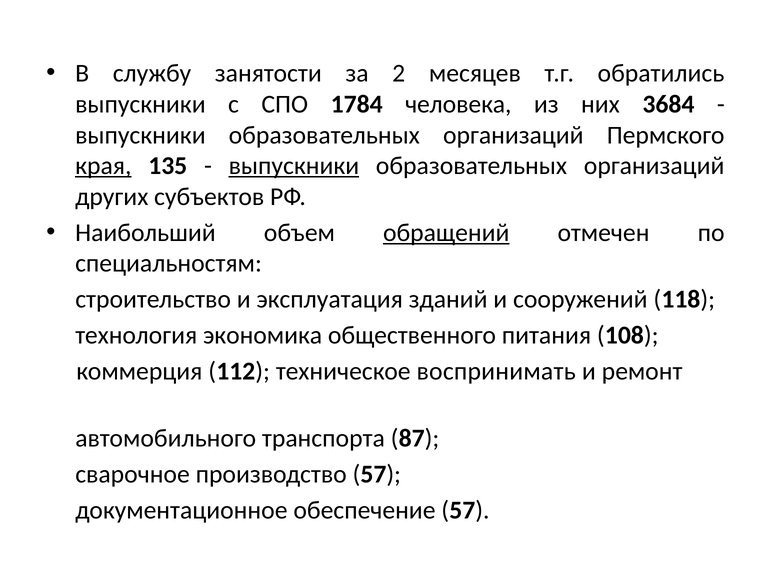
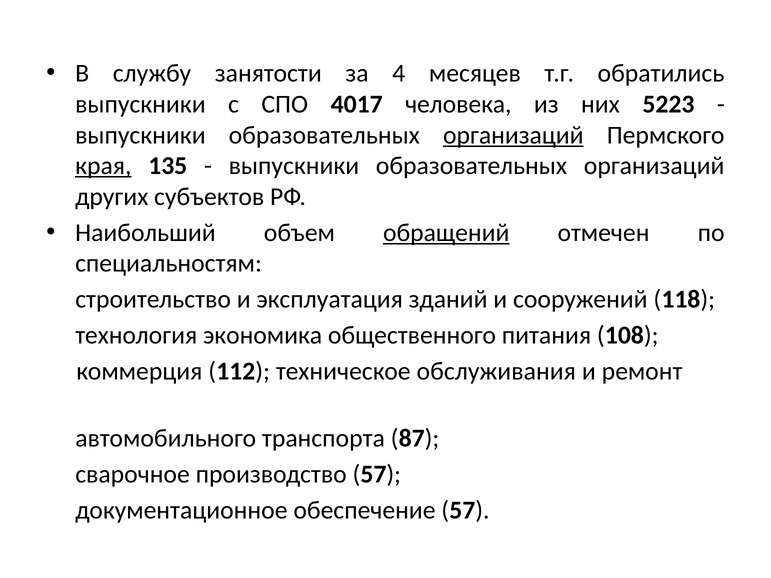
2: 2 -> 4 (399, 73)
1784: 1784 -> 4017 (357, 104)
3684: 3684 -> 5223 (668, 104)
организаций underline: none -> present (513, 135)
выпускники underline: present -> none (294, 166)
воспринимать: воспринимать -> обслуживания (496, 371)
